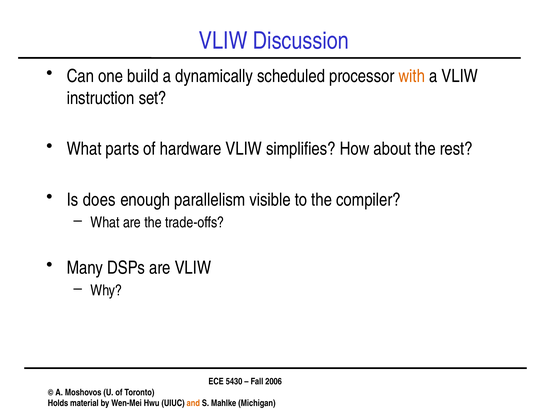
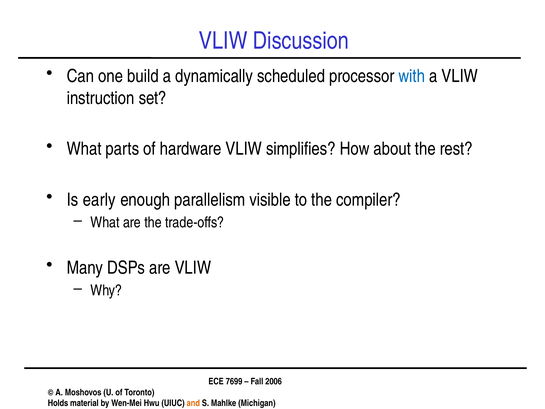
with colour: orange -> blue (412, 76)
does: does -> early (99, 200)
5430: 5430 -> 7699 (234, 381)
